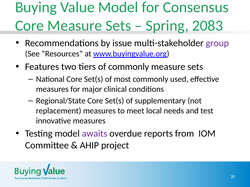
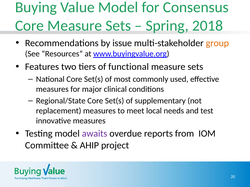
2083: 2083 -> 2018 (208, 26)
group colour: purple -> orange (217, 43)
of commonly: commonly -> functional (129, 67)
